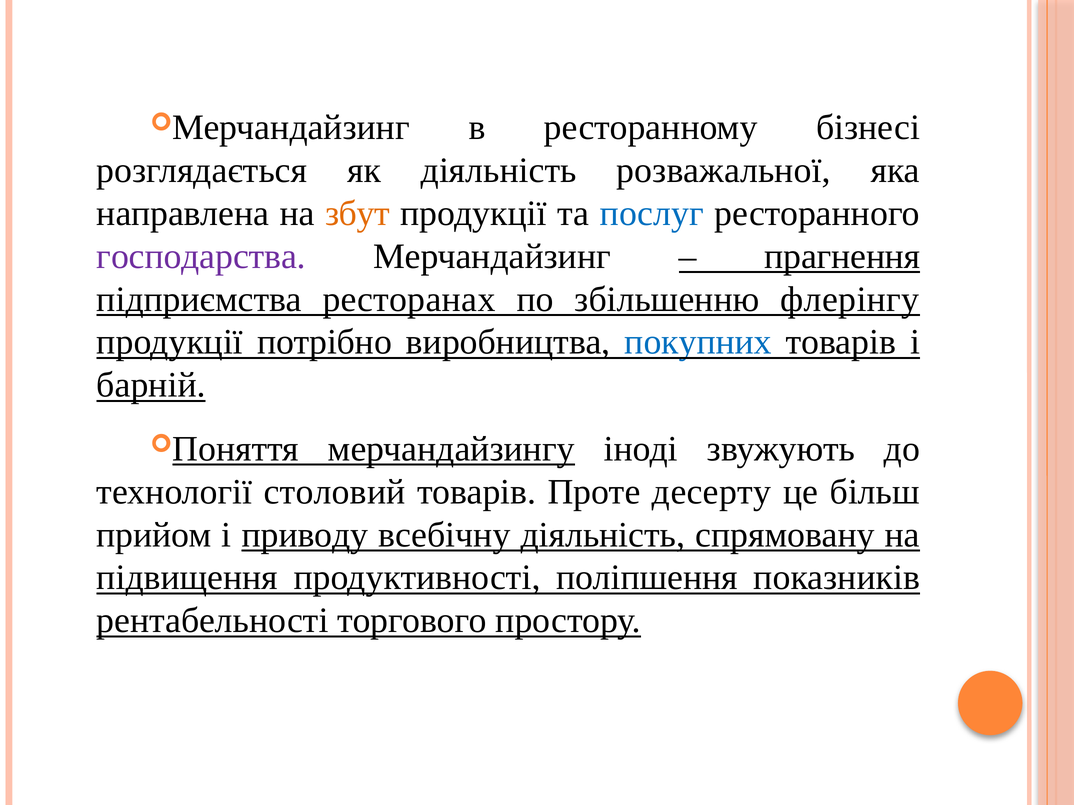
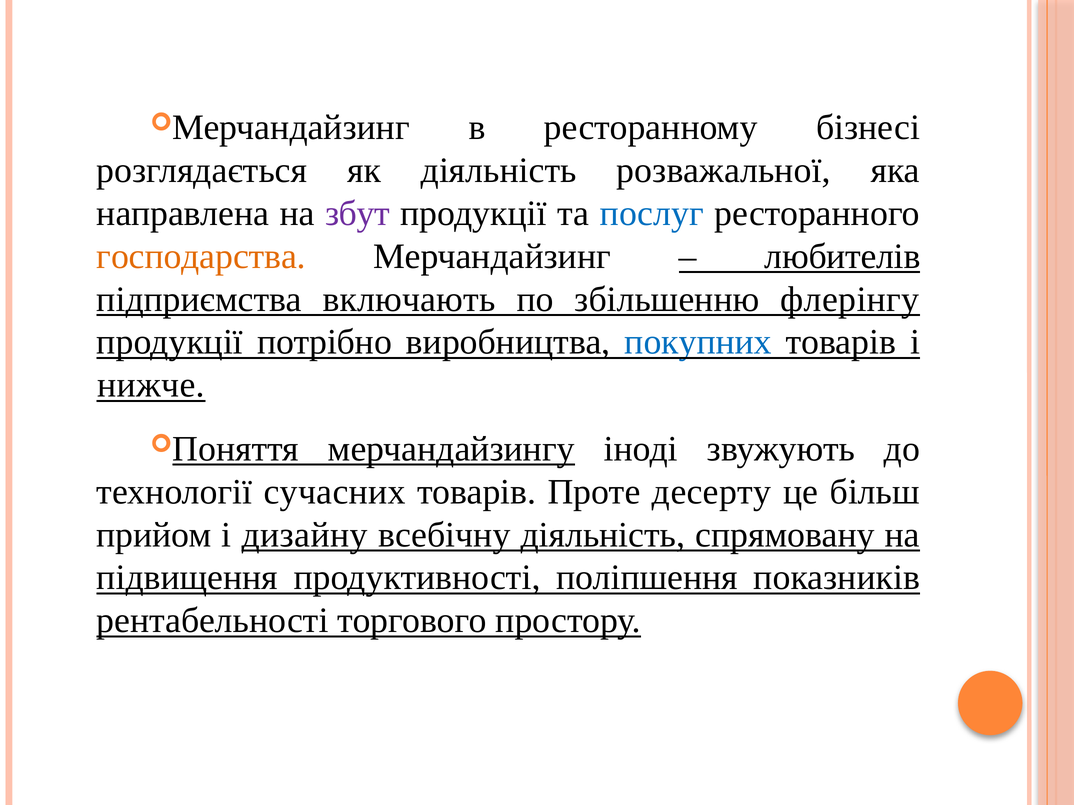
збут colour: orange -> purple (358, 213)
господарства colour: purple -> orange (201, 256)
прагнення: прагнення -> любителів (842, 256)
ресторанах: ресторанах -> включають (409, 299)
барній: барній -> нижче (151, 385)
столовий: столовий -> сучасних (335, 492)
приводу: приводу -> дизайну (305, 535)
